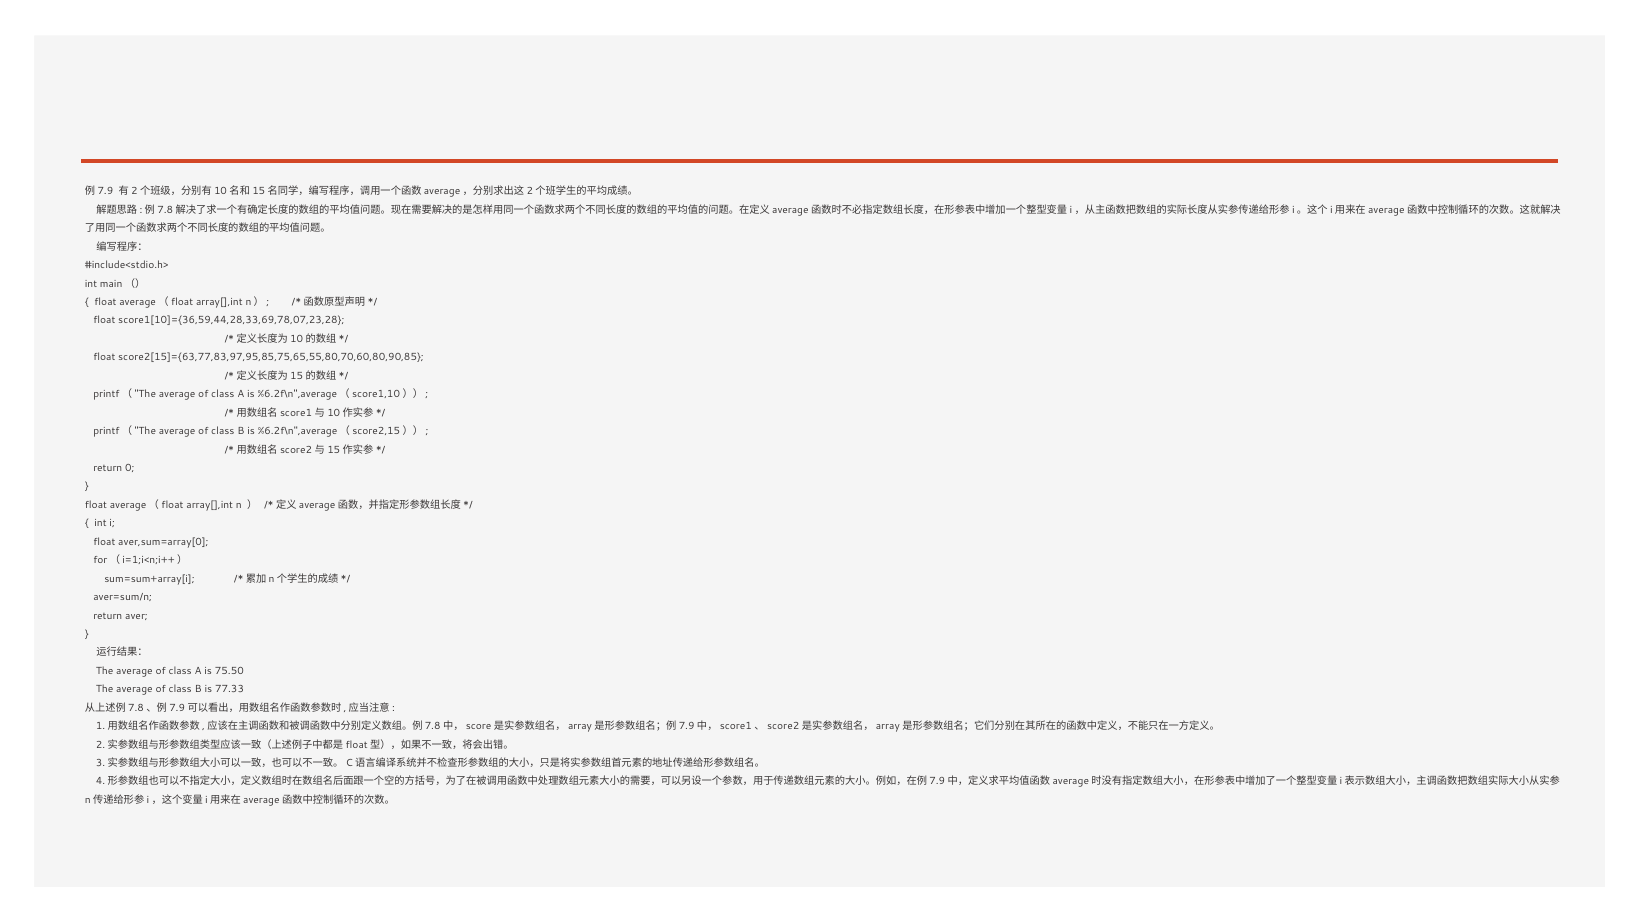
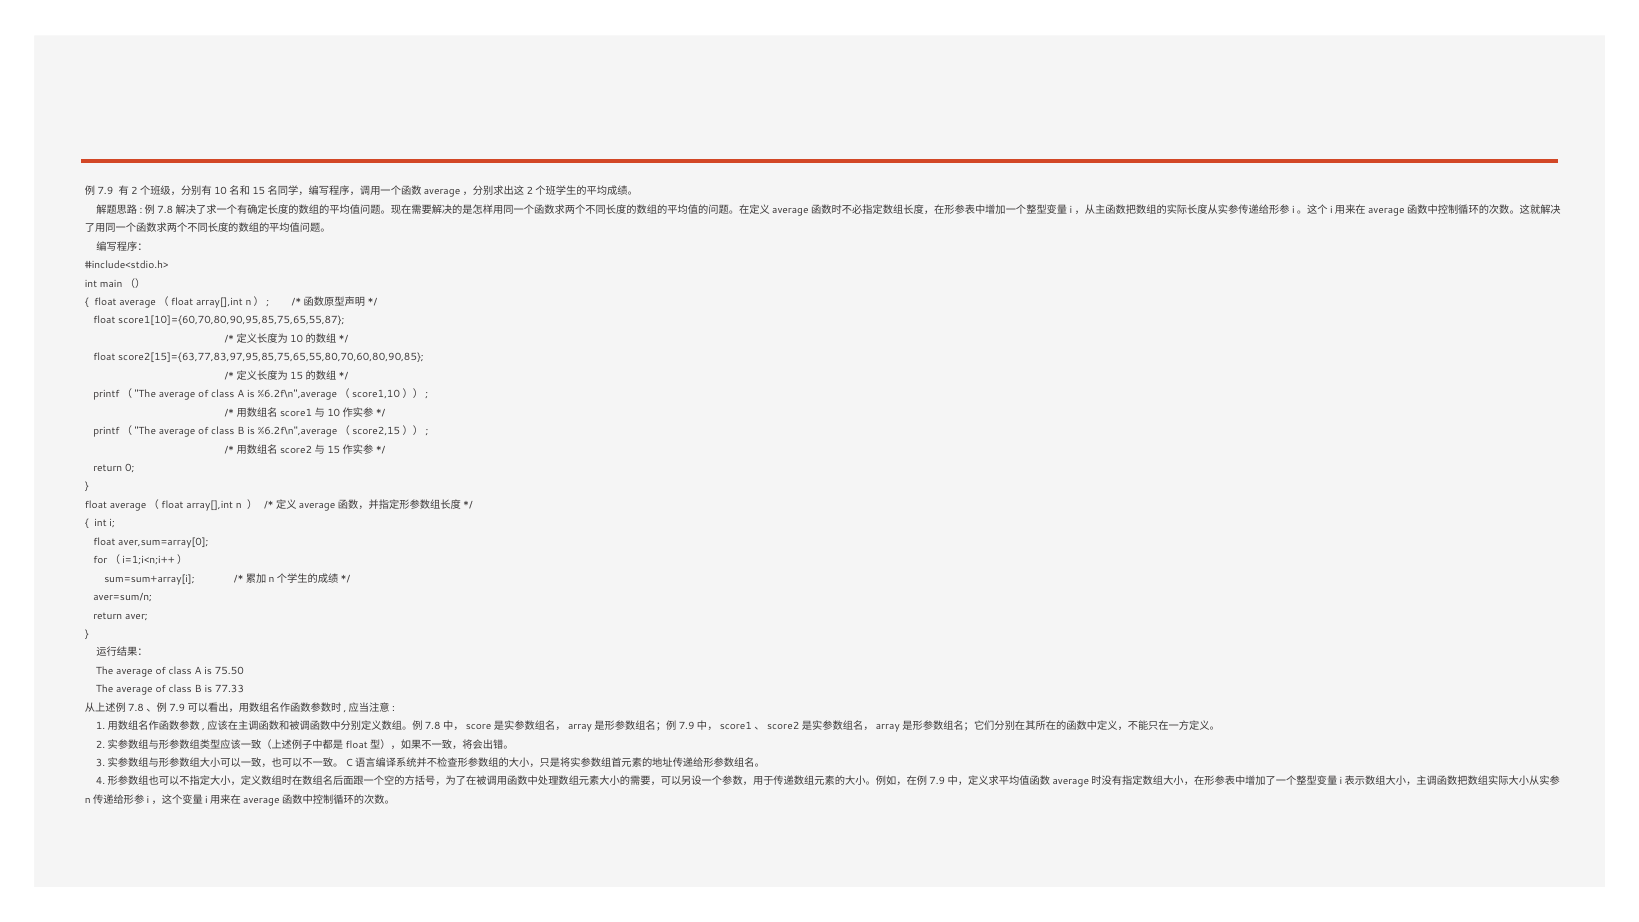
score1[10]={36,59,44,28,33,69,78,07,23,28: score1[10]={36,59,44,28,33,69,78,07,23,28 -> score1[10]={60,70,80,90,95,85,75,65,55,87 (231, 321)
